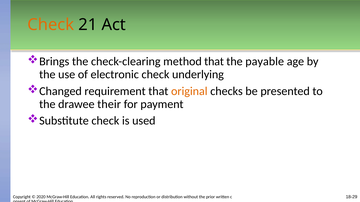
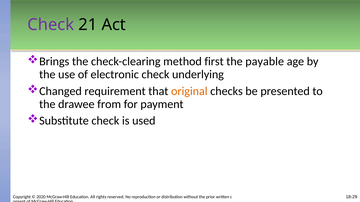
Check colour: orange -> purple (51, 25)
method that: that -> first (214, 62)
their: their -> from (109, 104)
